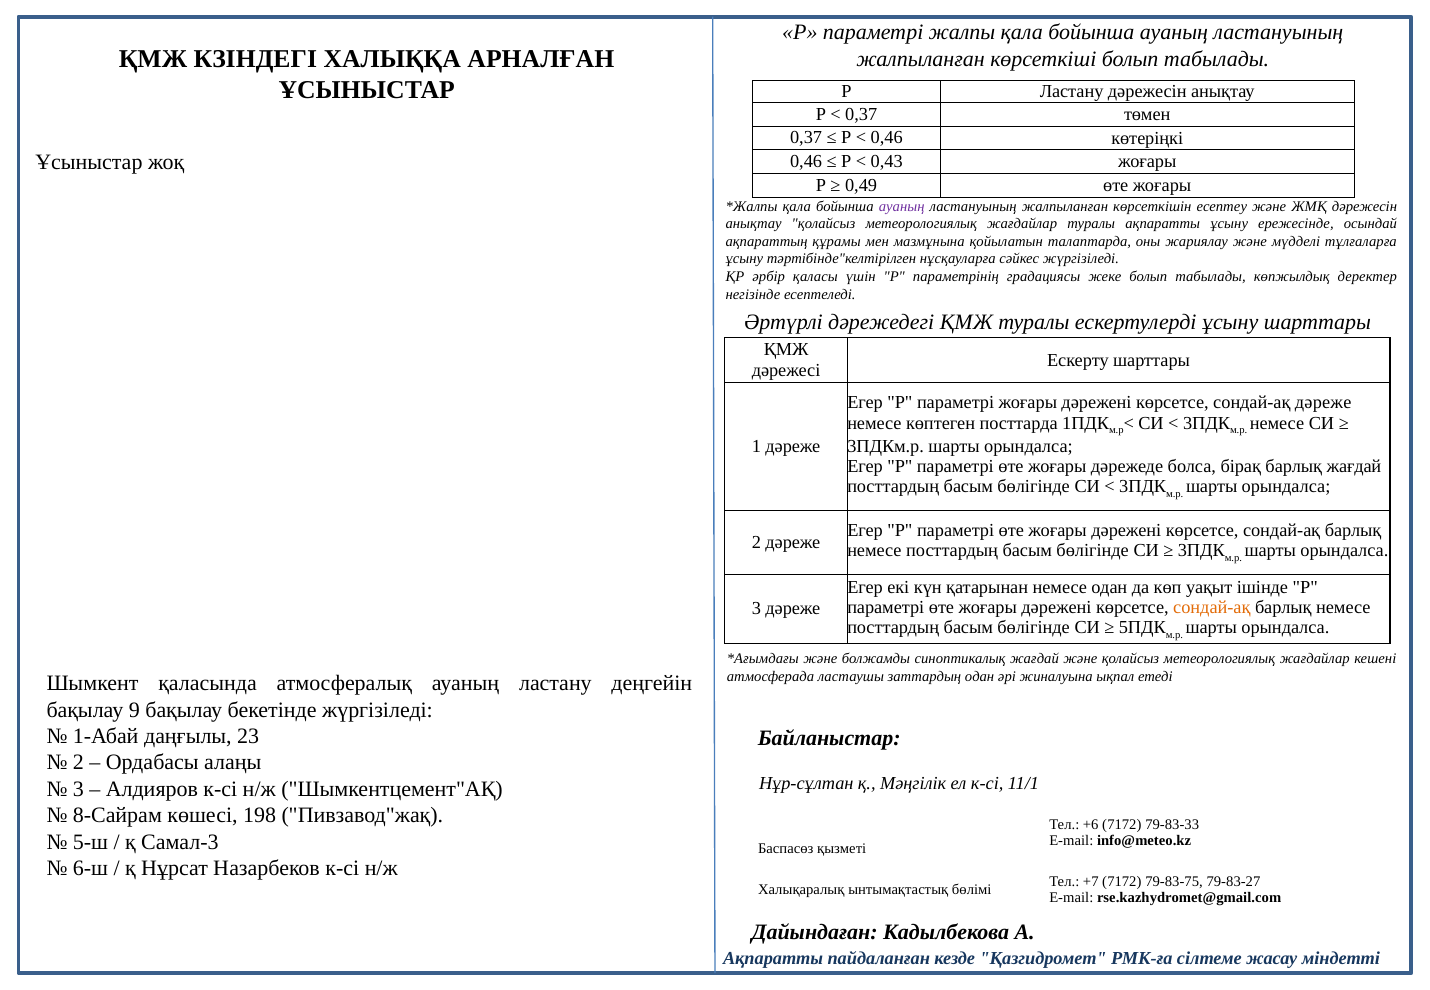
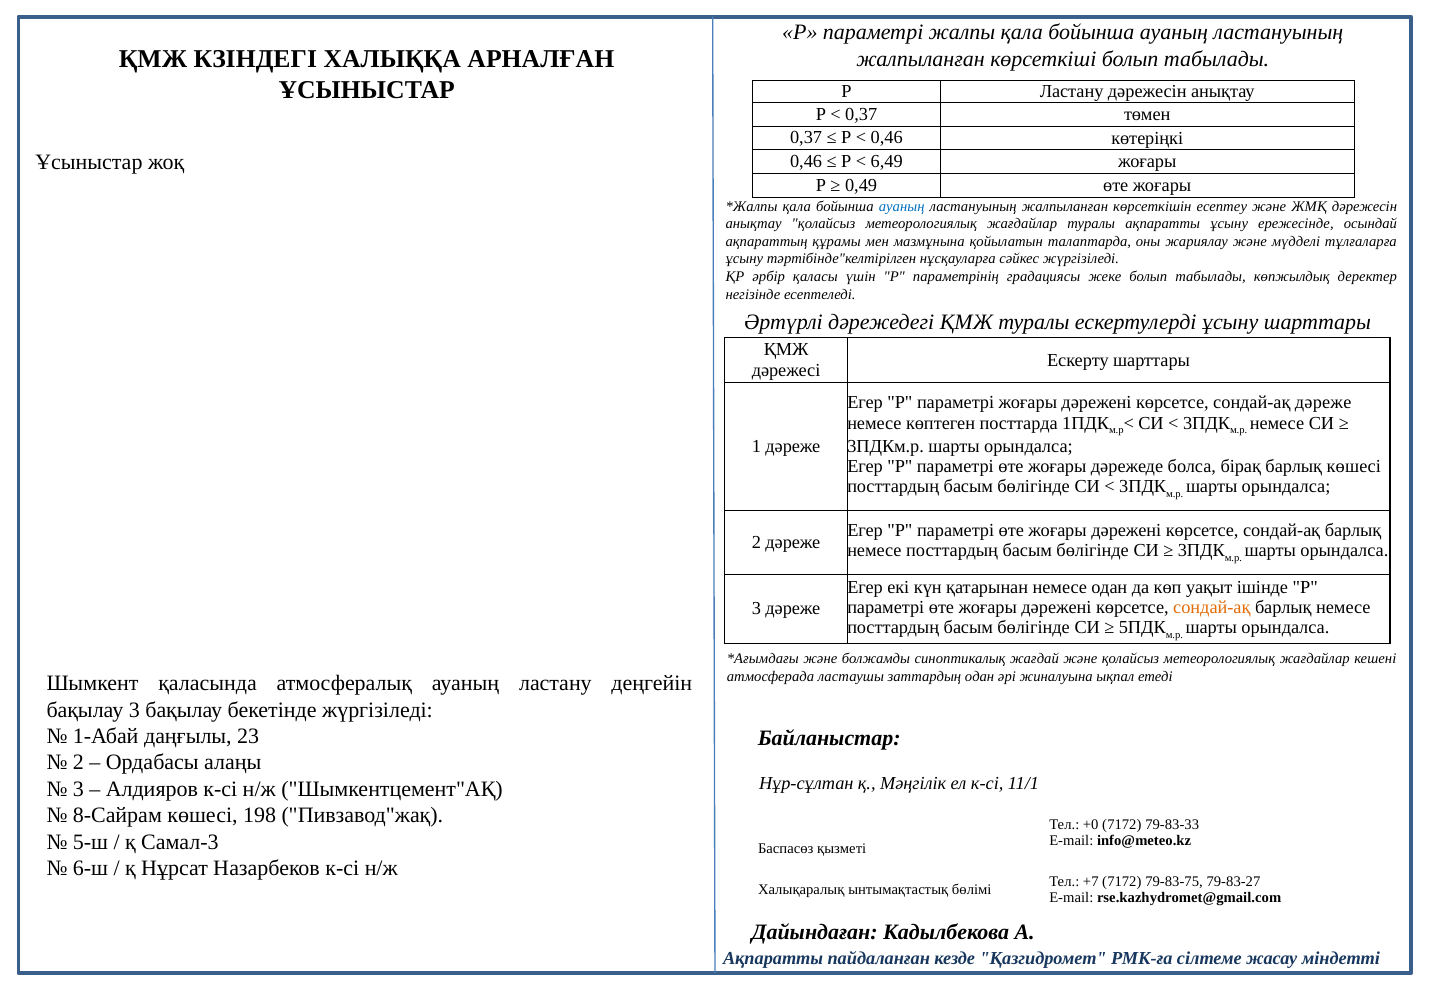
0,43: 0,43 -> 6,49 (887, 161)
ауаның colour: purple -> blue (902, 206)
барлық жағдай: жағдай -> көшесі (1354, 466)
бақылау 9: 9 -> 3 (134, 710)
+6: +6 -> +0 (1091, 824)
